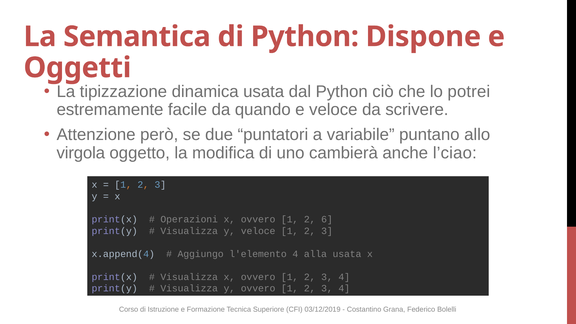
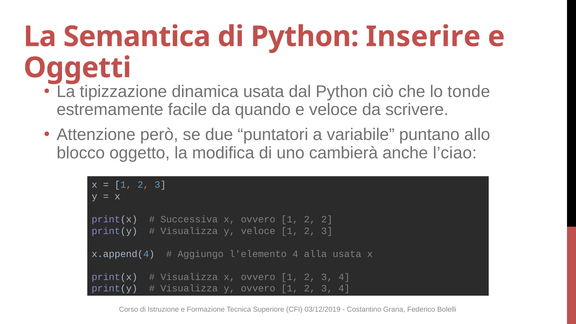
Dispone: Dispone -> Inserire (423, 37)
potrei: potrei -> tonde (469, 91)
virgola: virgola -> blocco (81, 153)
Operazioni: Operazioni -> Successiva (189, 219)
2 6: 6 -> 2 (327, 219)
